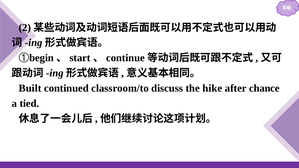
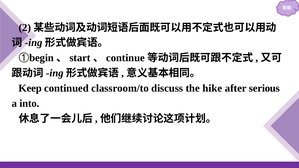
Built: Built -> Keep (30, 88)
chance: chance -> serious (264, 88)
tied: tied -> into (29, 104)
